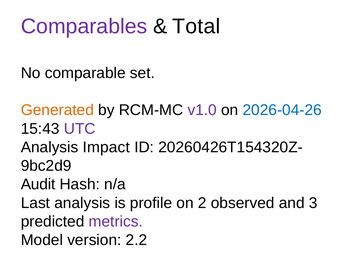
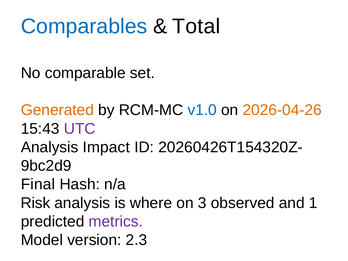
Comparables colour: purple -> blue (84, 26)
v1.0 colour: purple -> blue (202, 110)
2026-04-26 colour: blue -> orange (282, 110)
Audit: Audit -> Final (38, 184)
Last: Last -> Risk (35, 203)
profile: profile -> where (151, 203)
2: 2 -> 3 (202, 203)
3: 3 -> 1 (313, 203)
2.2: 2.2 -> 2.3 (136, 240)
